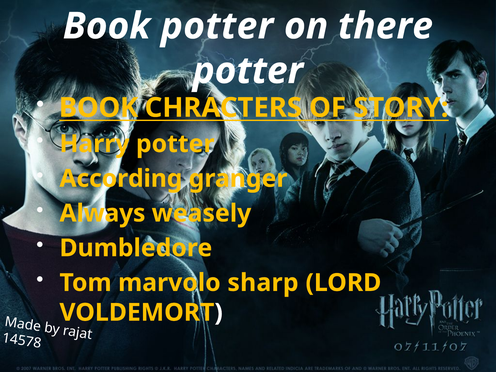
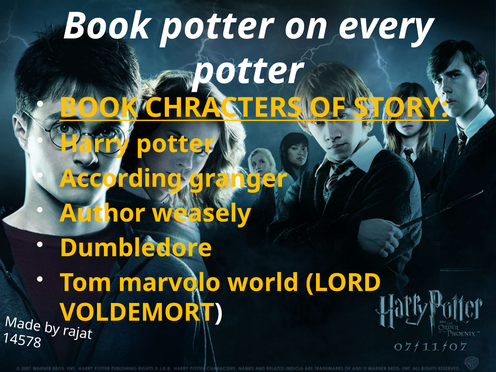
there: there -> every (386, 26)
Always: Always -> Author (102, 213)
sharp: sharp -> world (263, 283)
